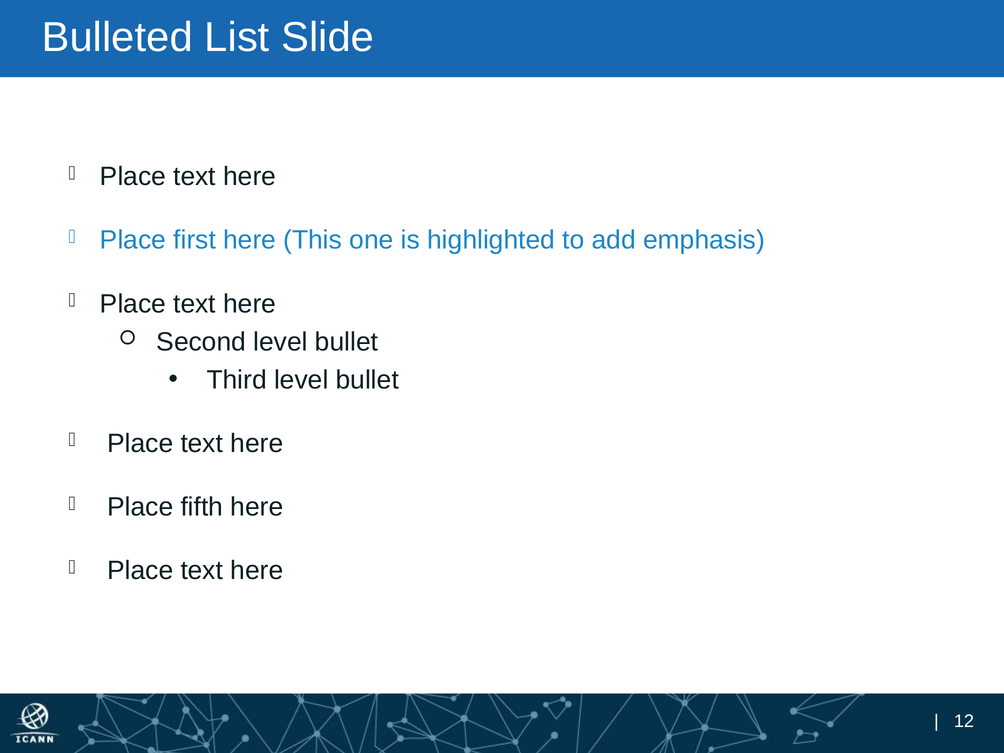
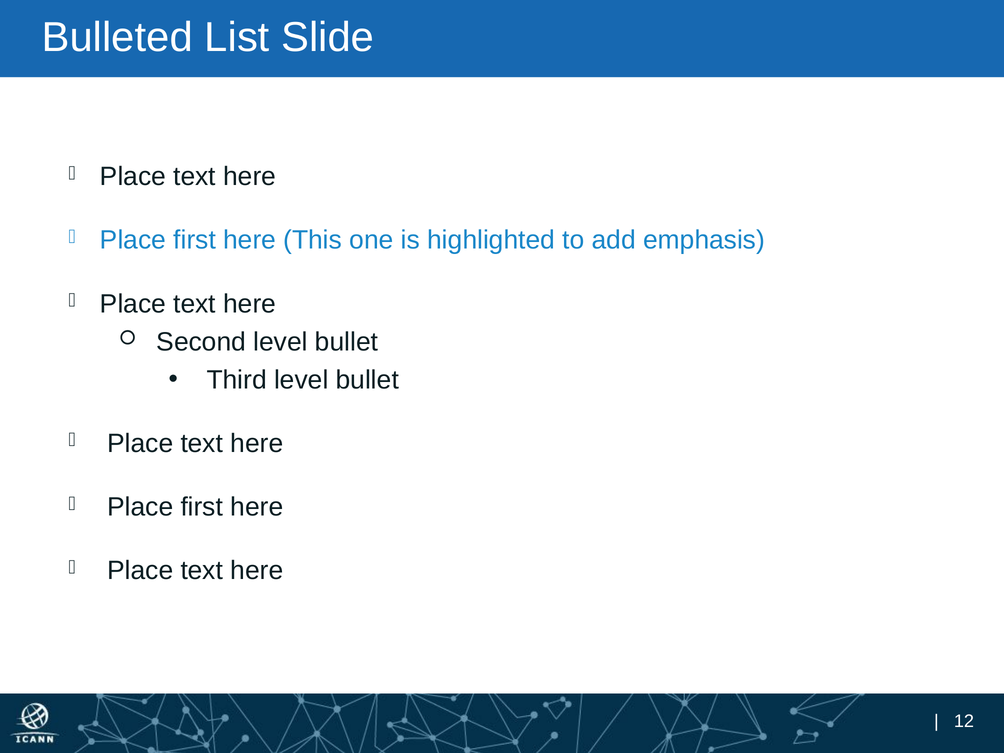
fifth: fifth -> first (202, 507)
